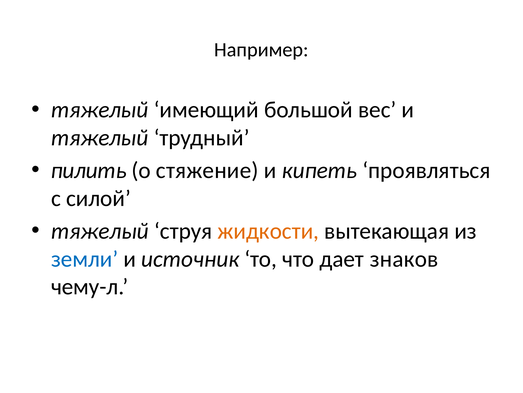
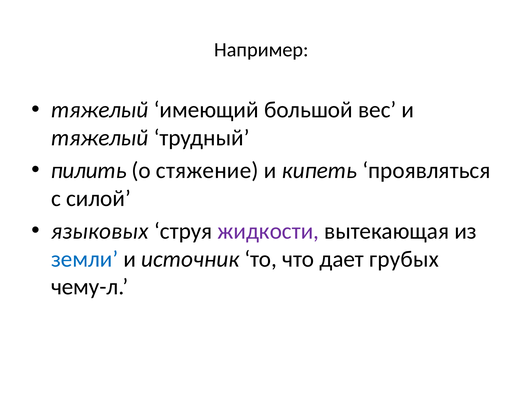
тяжелый: тяжелый -> языковых (100, 231)
жидкости colour: orange -> purple (268, 231)
знаков: знаков -> грубых (404, 259)
